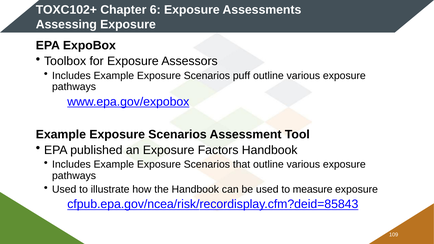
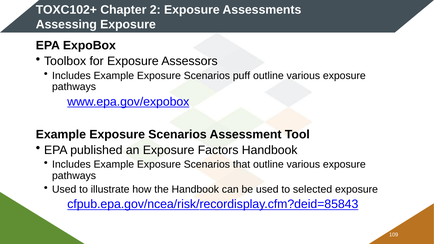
6: 6 -> 2 (155, 10)
measure: measure -> selected (313, 189)
